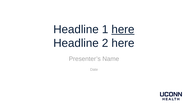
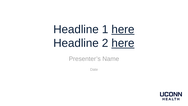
here underline: none -> present (123, 43)
